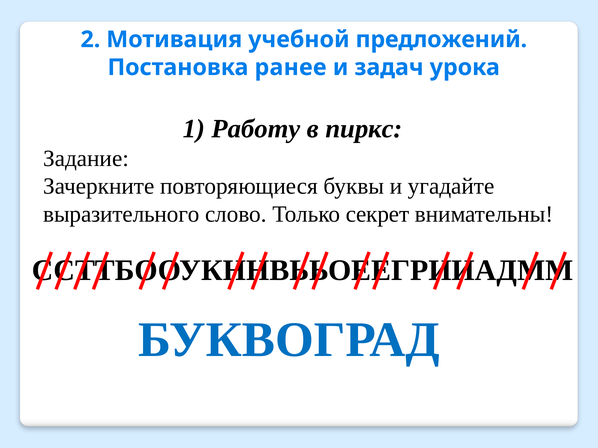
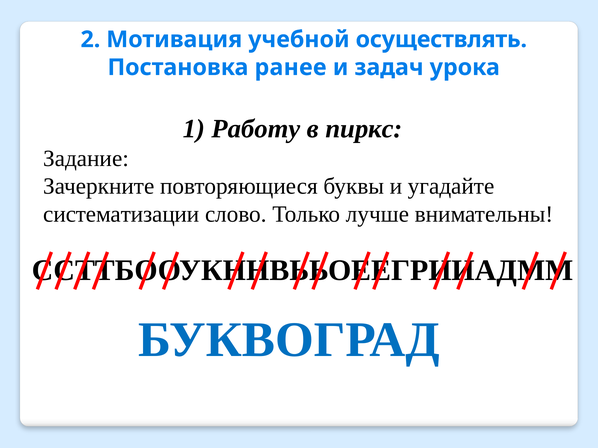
предложений: предложений -> осуществлять (441, 40)
выразительного: выразительного -> систематизации (121, 214)
секрет: секрет -> лучше (378, 214)
